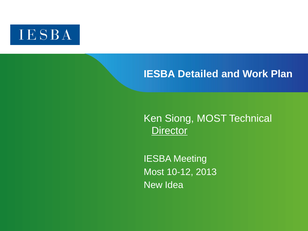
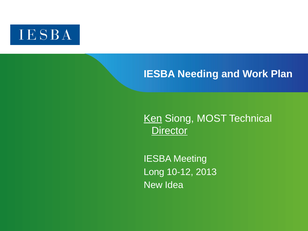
Detailed: Detailed -> Needing (198, 74)
Ken underline: none -> present (153, 118)
Most: Most -> Long (154, 172)
